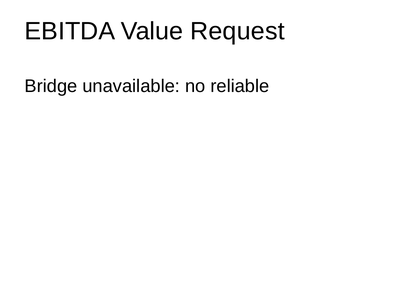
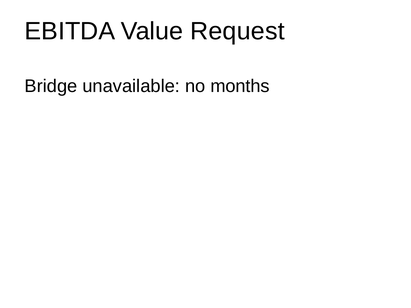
reliable: reliable -> months (240, 86)
